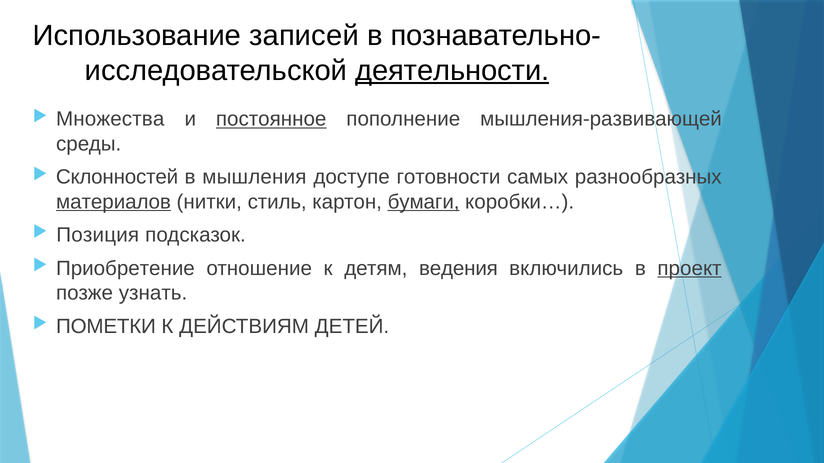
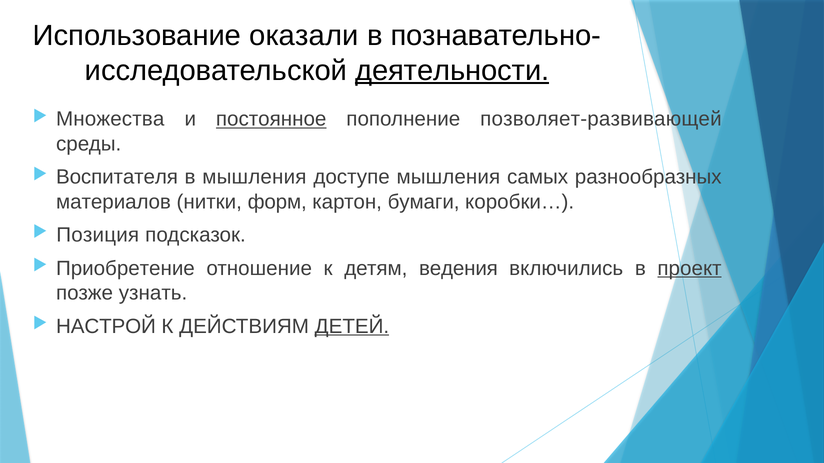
записей: записей -> оказали (304, 36)
мышления-развивающей: мышления-развивающей -> позволяет-развивающей (601, 119)
Склонностей: Склонностей -> Воспитателя (117, 177)
доступе готовности: готовности -> мышления (448, 177)
материалов underline: present -> none (113, 202)
стиль: стиль -> форм (277, 202)
бумаги underline: present -> none (424, 202)
ПОМЕТКИ: ПОМЕТКИ -> НАСТРОЙ (106, 327)
ДЕТЕЙ underline: none -> present (352, 327)
